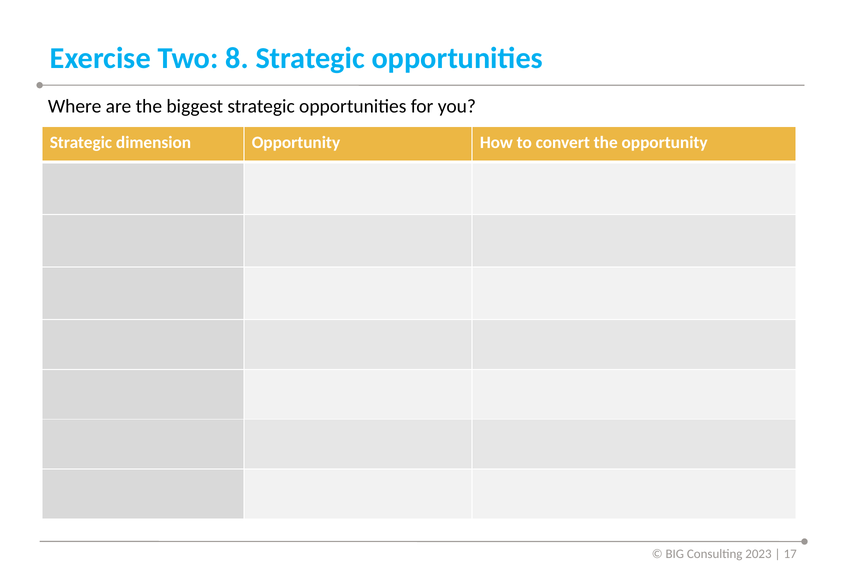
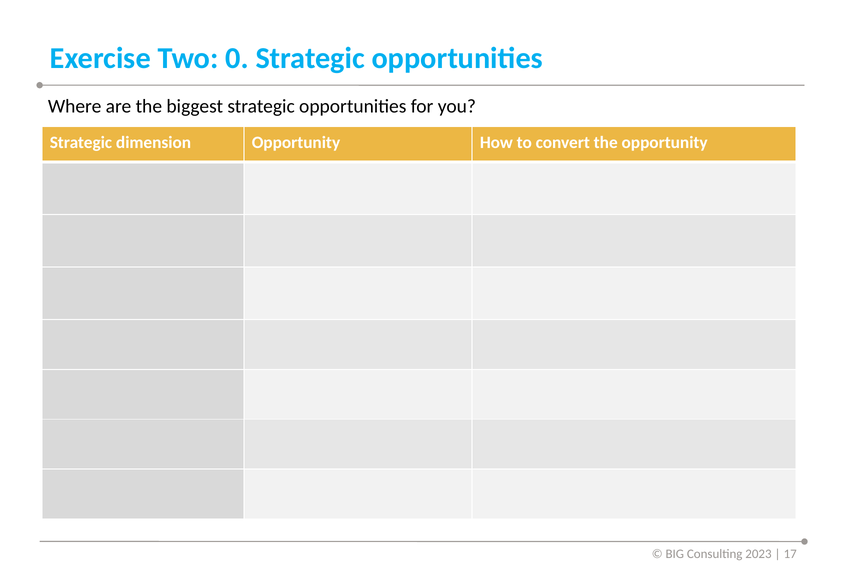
8: 8 -> 0 (237, 58)
